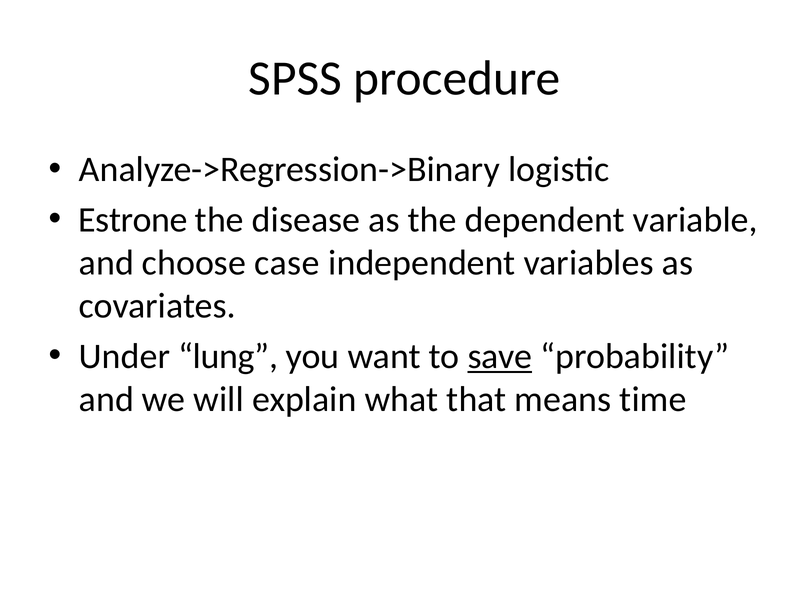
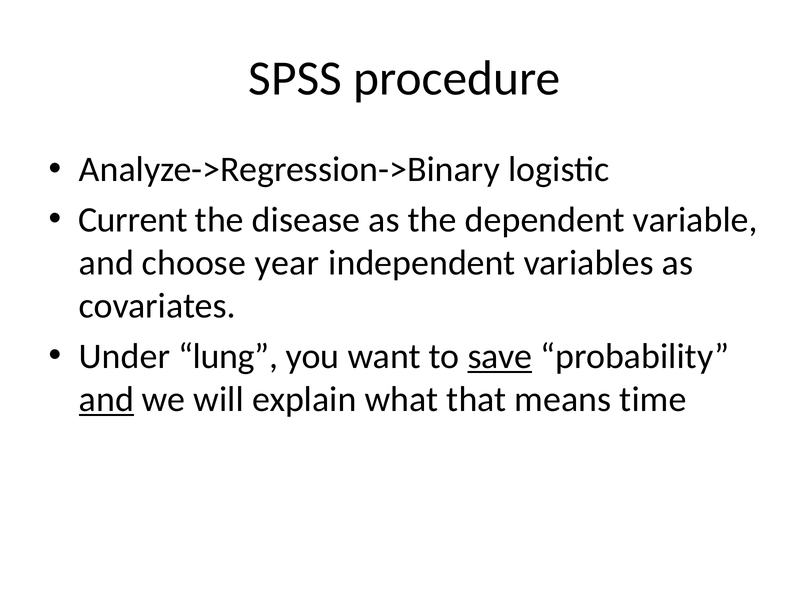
Estrone: Estrone -> Current (133, 220)
case: case -> year (287, 263)
and underline: none -> present (106, 400)
